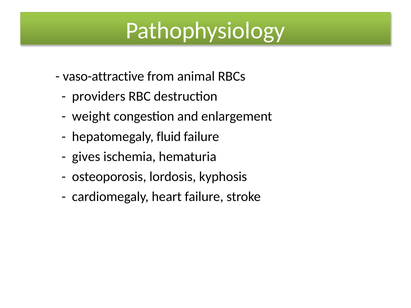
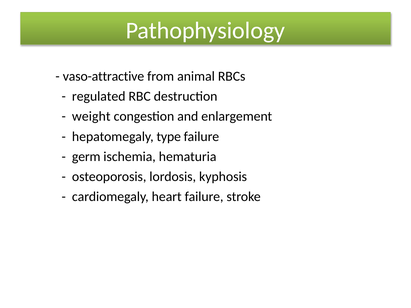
providers: providers -> regulated (99, 96)
fluid: fluid -> type (169, 137)
gives: gives -> germ (86, 157)
